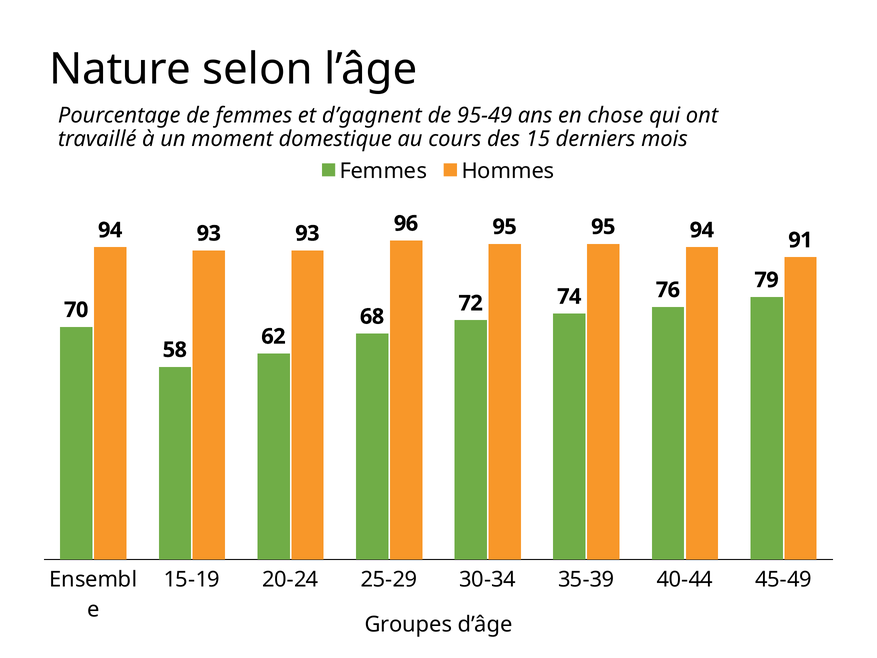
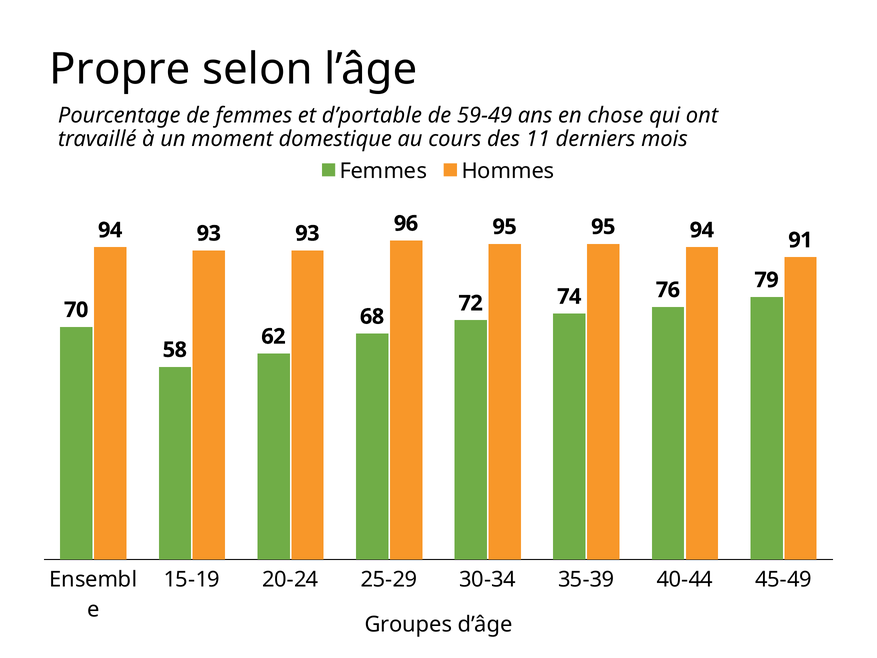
Nature: Nature -> Propre (120, 69)
d’gagnent: d’gagnent -> d’portable (372, 115)
95-49: 95-49 -> 59-49 (485, 115)
15: 15 -> 11 (538, 139)
